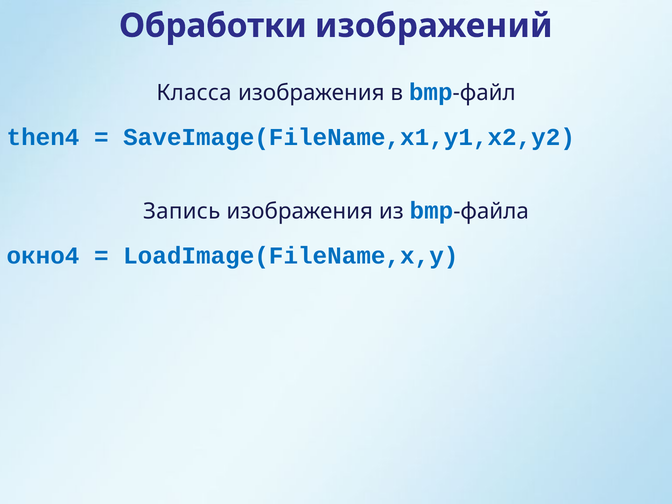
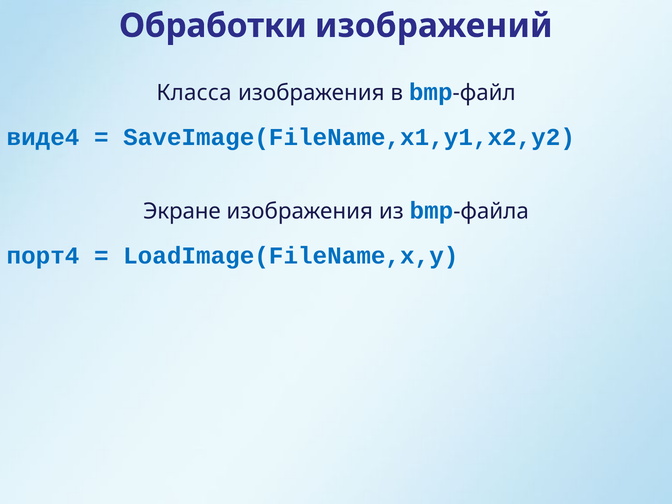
then4: then4 -> виде4 (43, 137)
Запись: Запись -> Экране (182, 212)
окно4: окно4 -> порт4 (43, 256)
